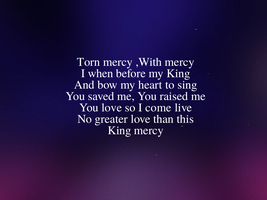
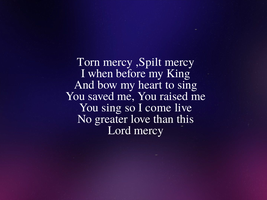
,With: ,With -> ,Spilt (149, 62)
You love: love -> sing (112, 108)
King: King -> Lord (119, 130)
